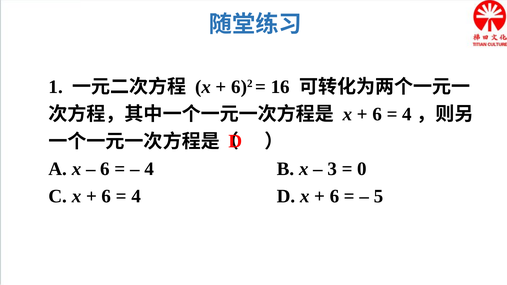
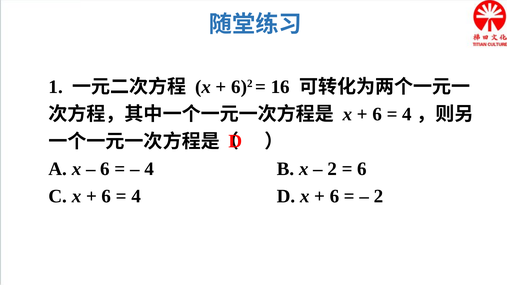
3: 3 -> 2 (332, 169)
0: 0 -> 6 (362, 169)
5: 5 -> 2 (379, 196)
